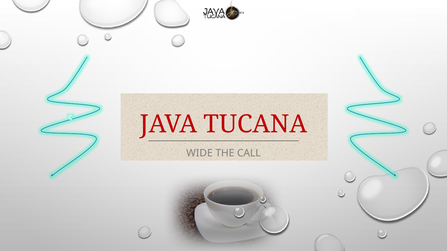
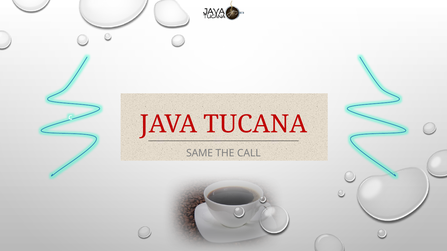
WIDE: WIDE -> SAME (200, 153)
